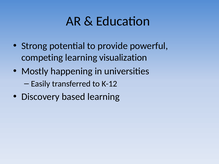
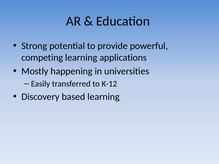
visualization: visualization -> applications (123, 58)
